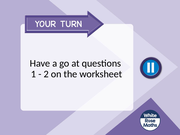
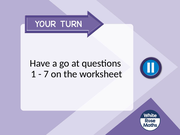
2: 2 -> 7 (46, 74)
